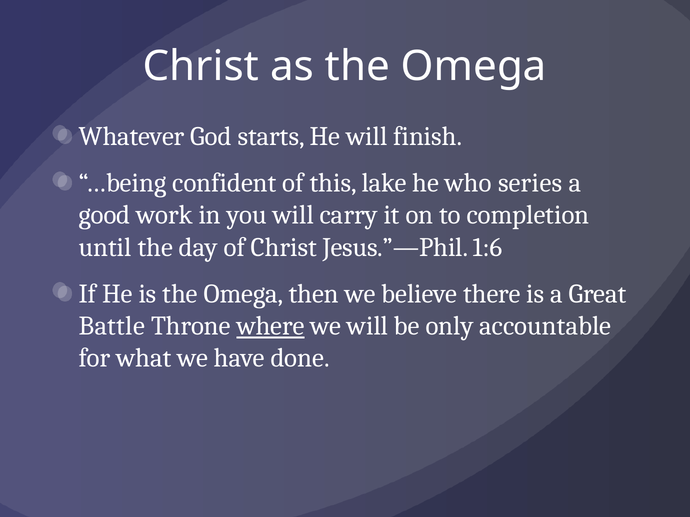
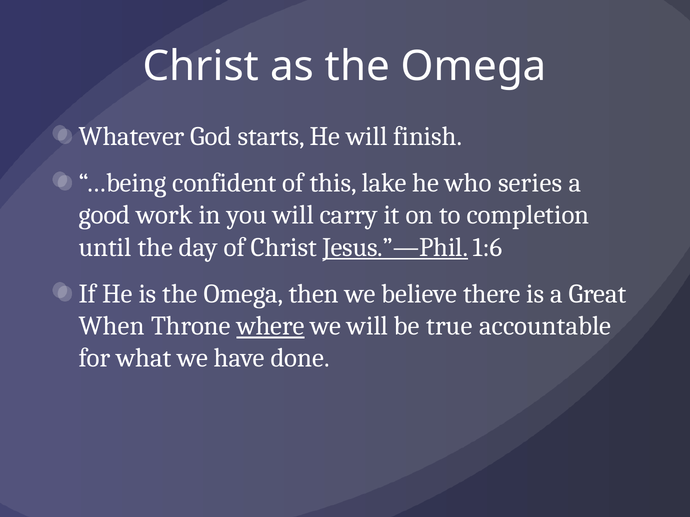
Jesus.”—Phil underline: none -> present (395, 247)
Battle: Battle -> When (112, 326)
only: only -> true (449, 326)
